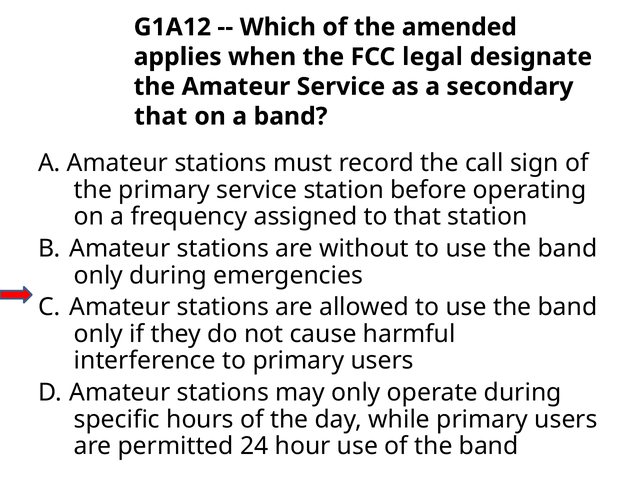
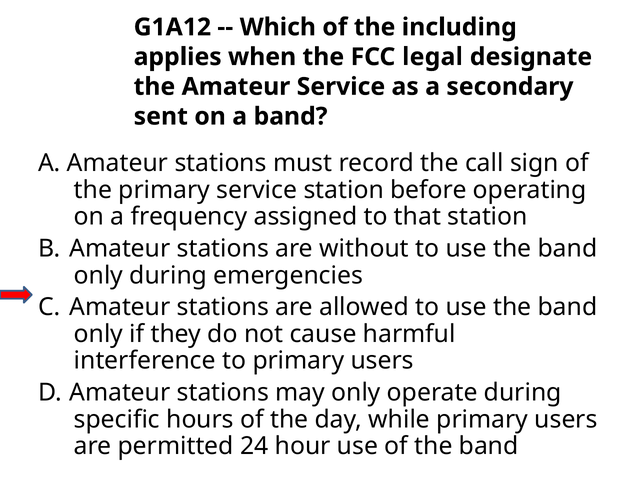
amended: amended -> including (459, 27)
that: that -> sent (161, 116)
